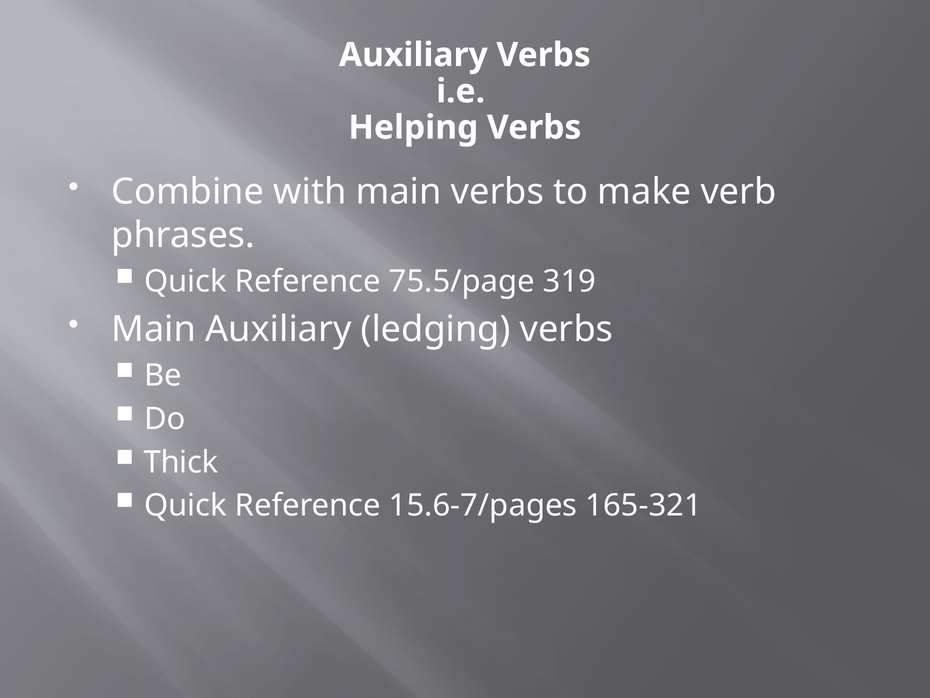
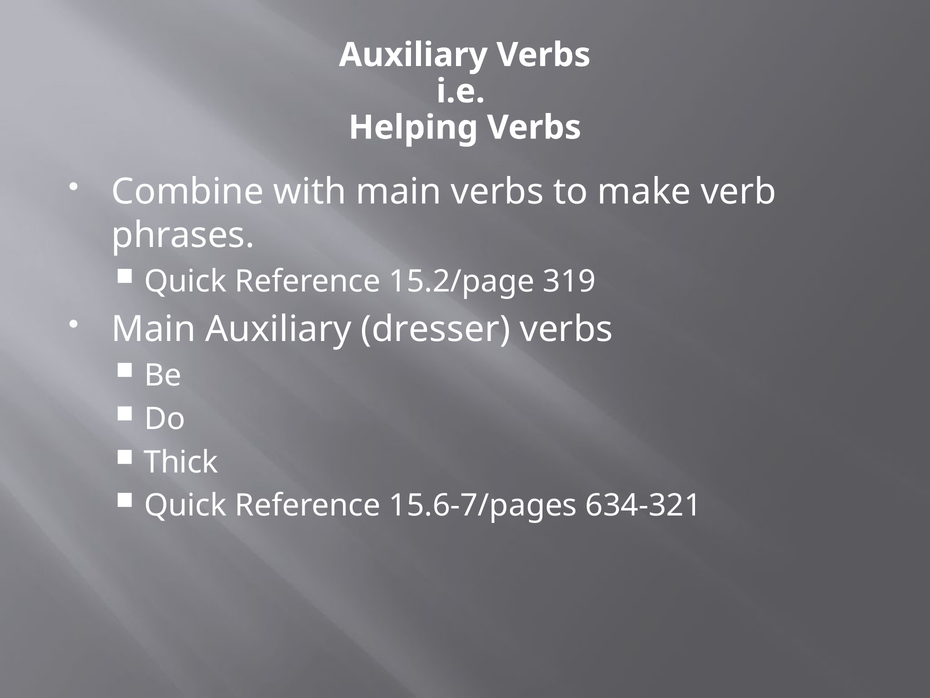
75.5/page: 75.5/page -> 15.2/page (462, 281)
ledging: ledging -> dresser (436, 329)
165-321: 165-321 -> 634-321 (644, 505)
